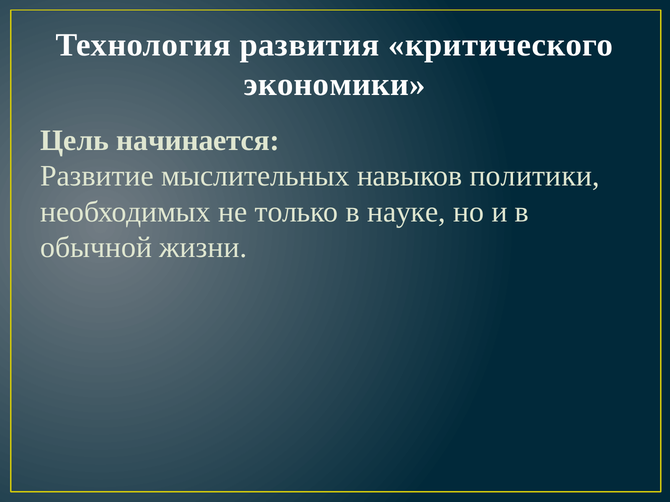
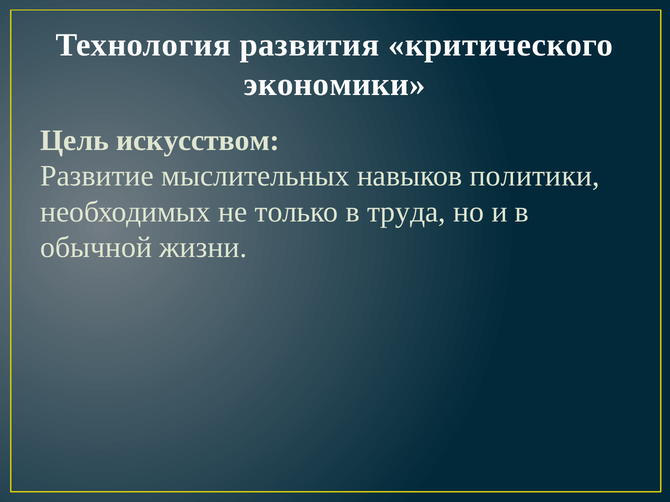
начинается: начинается -> искусством (198, 141)
науке: науке -> труда (407, 212)
